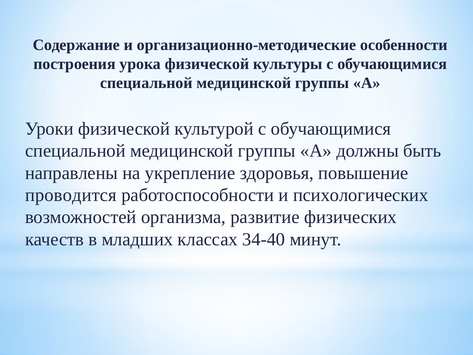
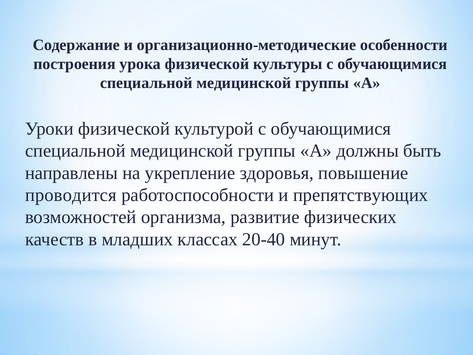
психологических: психологических -> препятствующих (361, 195)
34-40: 34-40 -> 20-40 (264, 239)
